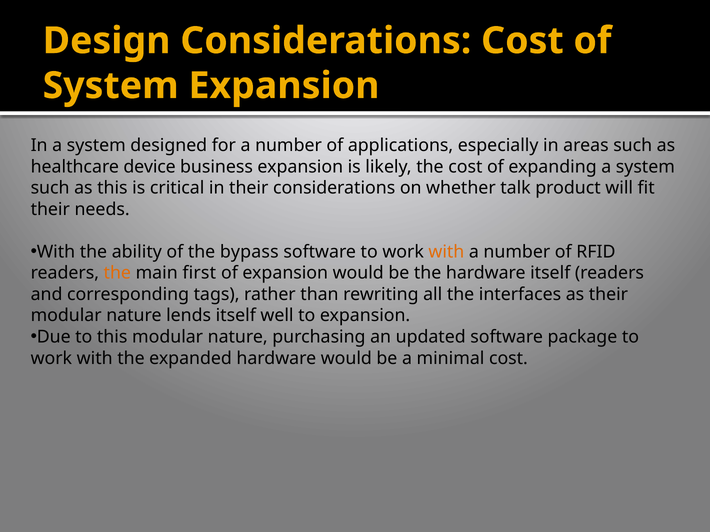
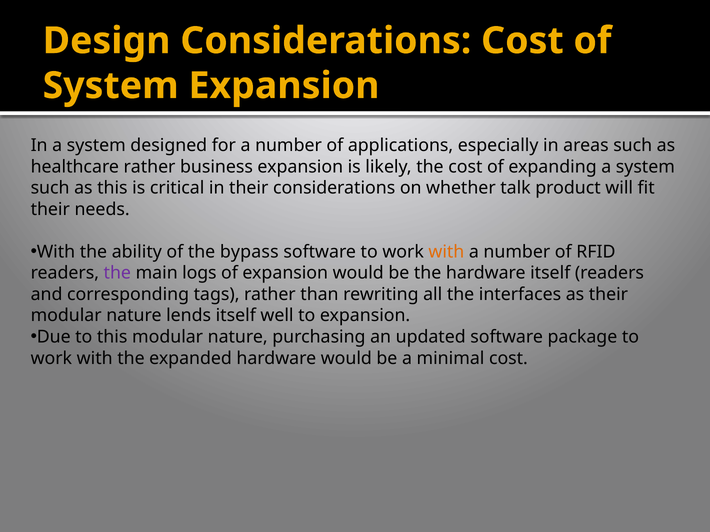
healthcare device: device -> rather (150, 167)
the colour: orange -> purple (117, 273)
first: first -> logs (199, 273)
